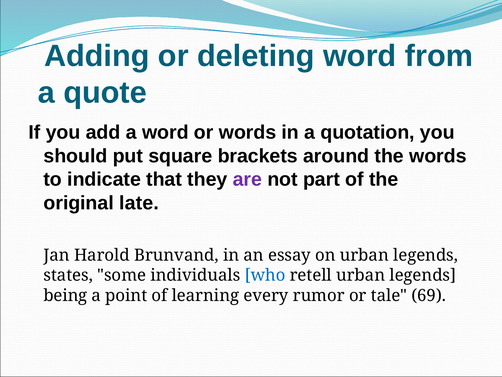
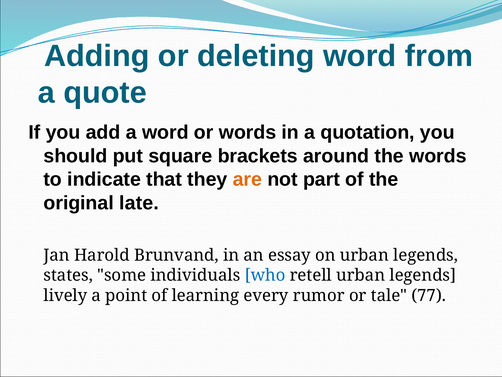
are colour: purple -> orange (247, 179)
being: being -> lively (65, 295)
69: 69 -> 77 (429, 295)
